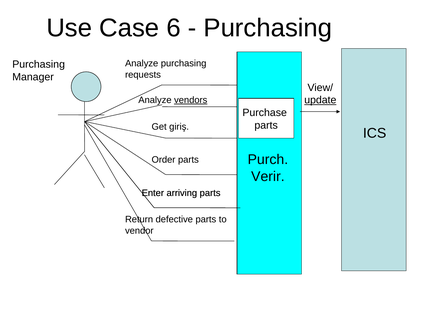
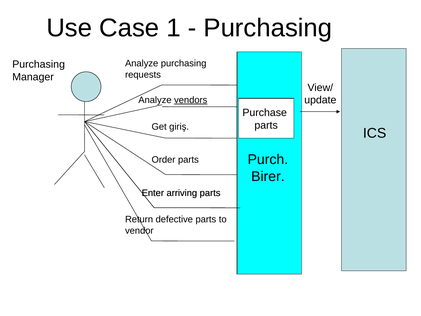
6: 6 -> 1 (174, 28)
update underline: present -> none (320, 100)
Verir: Verir -> Birer (268, 176)
